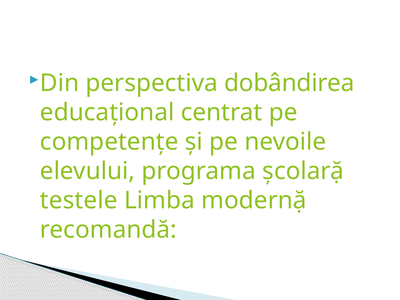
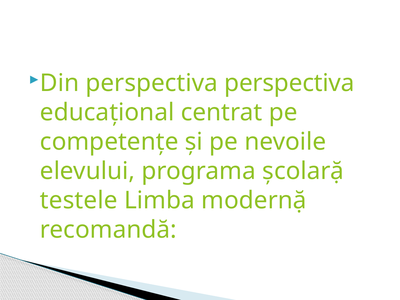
perspectiva dobândirea: dobândirea -> perspectiva (289, 83)
